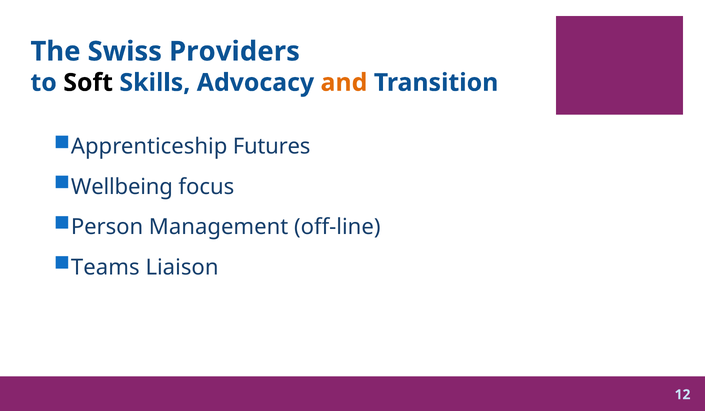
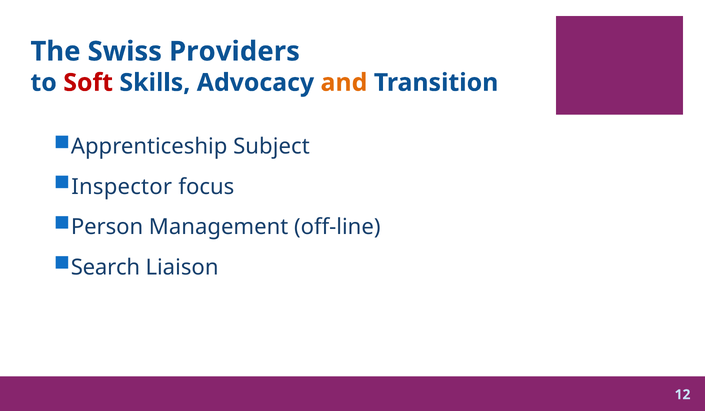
Soft colour: black -> red (88, 83)
Futures: Futures -> Subject (271, 147)
Wellbeing: Wellbeing -> Inspector (122, 187)
Teams: Teams -> Search (105, 267)
